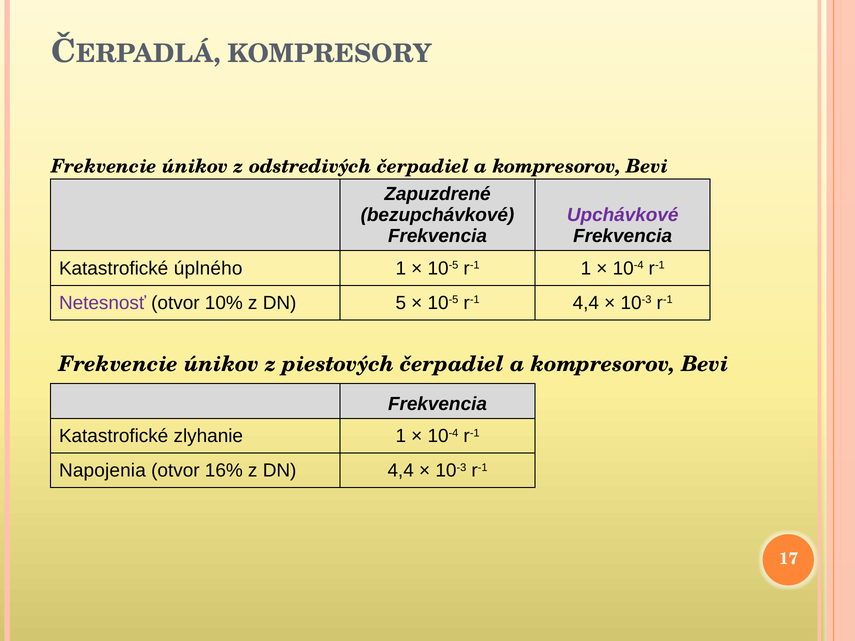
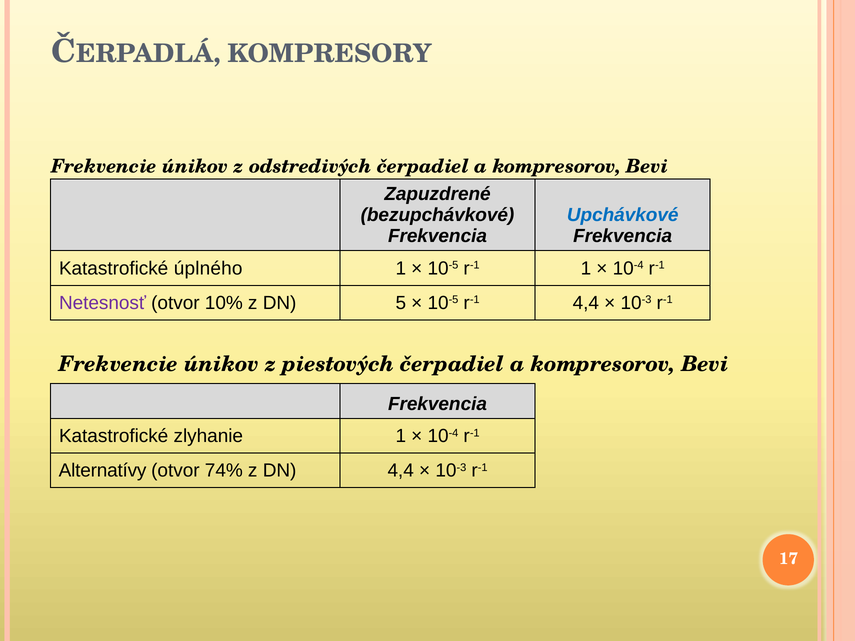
Upchávkové colour: purple -> blue (623, 215)
Napojenia: Napojenia -> Alternatívy (103, 471)
16%: 16% -> 74% (224, 471)
